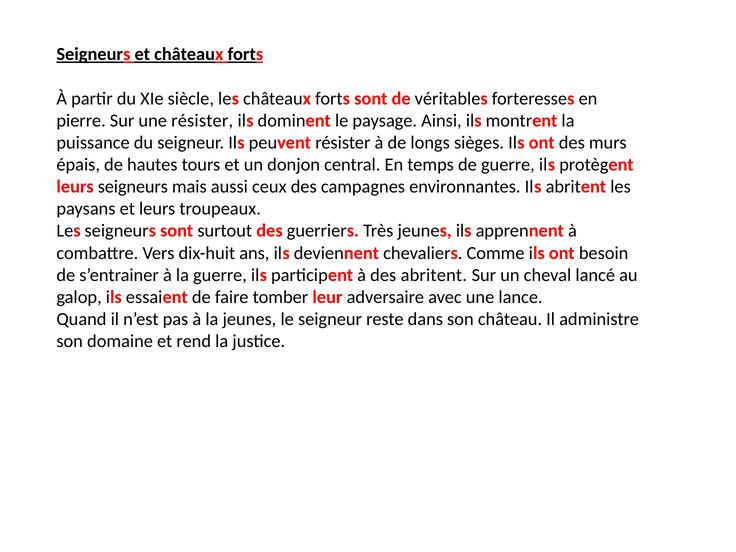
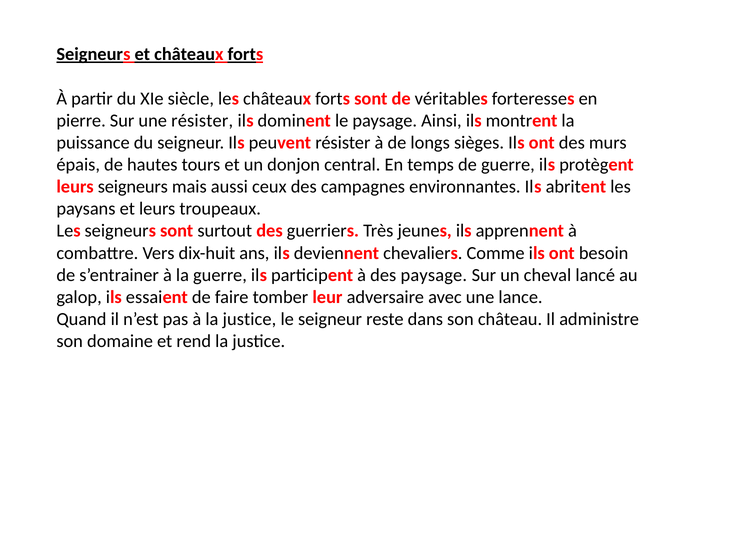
des abritent: abritent -> paysage (434, 275)
à la jeunes: jeunes -> justice (249, 319)
